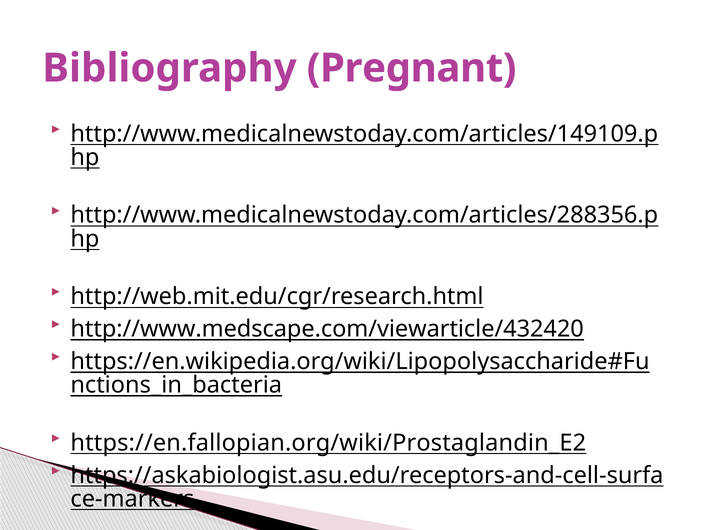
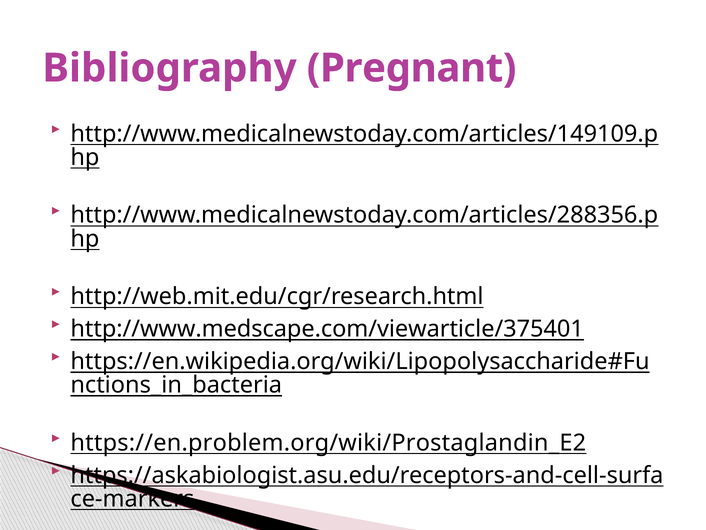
http://www.medscape.com/viewarticle/432420: http://www.medscape.com/viewarticle/432420 -> http://www.medscape.com/viewarticle/375401 (327, 329)
https://en.fallopian.org/wiki/Prostaglandin_E2: https://en.fallopian.org/wiki/Prostaglandin_E2 -> https://en.problem.org/wiki/Prostaglandin_E2 (328, 443)
